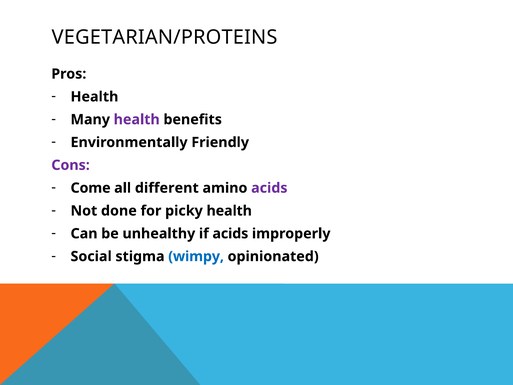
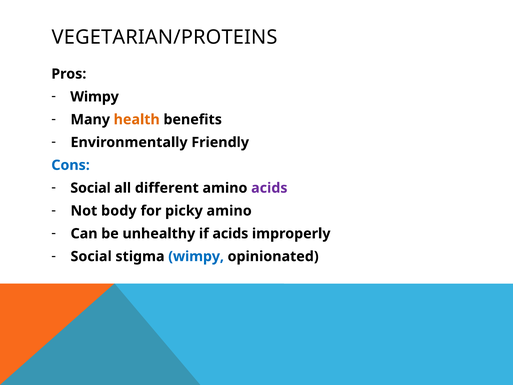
Health: Health -> Wimpy (95, 97)
health colour: purple -> orange (137, 119)
Cons colour: purple -> blue (71, 165)
Come: Come -> Social (91, 188)
done: done -> body (119, 211)
picky health: health -> amino (229, 211)
